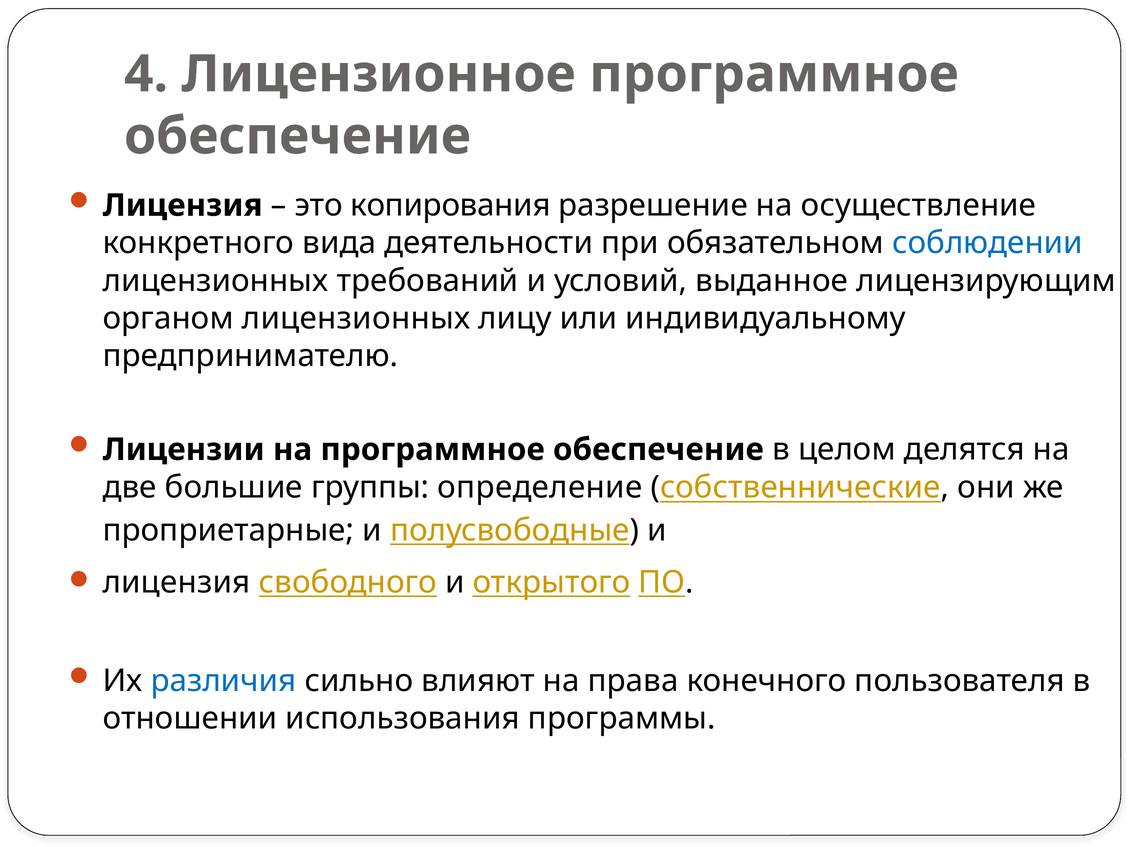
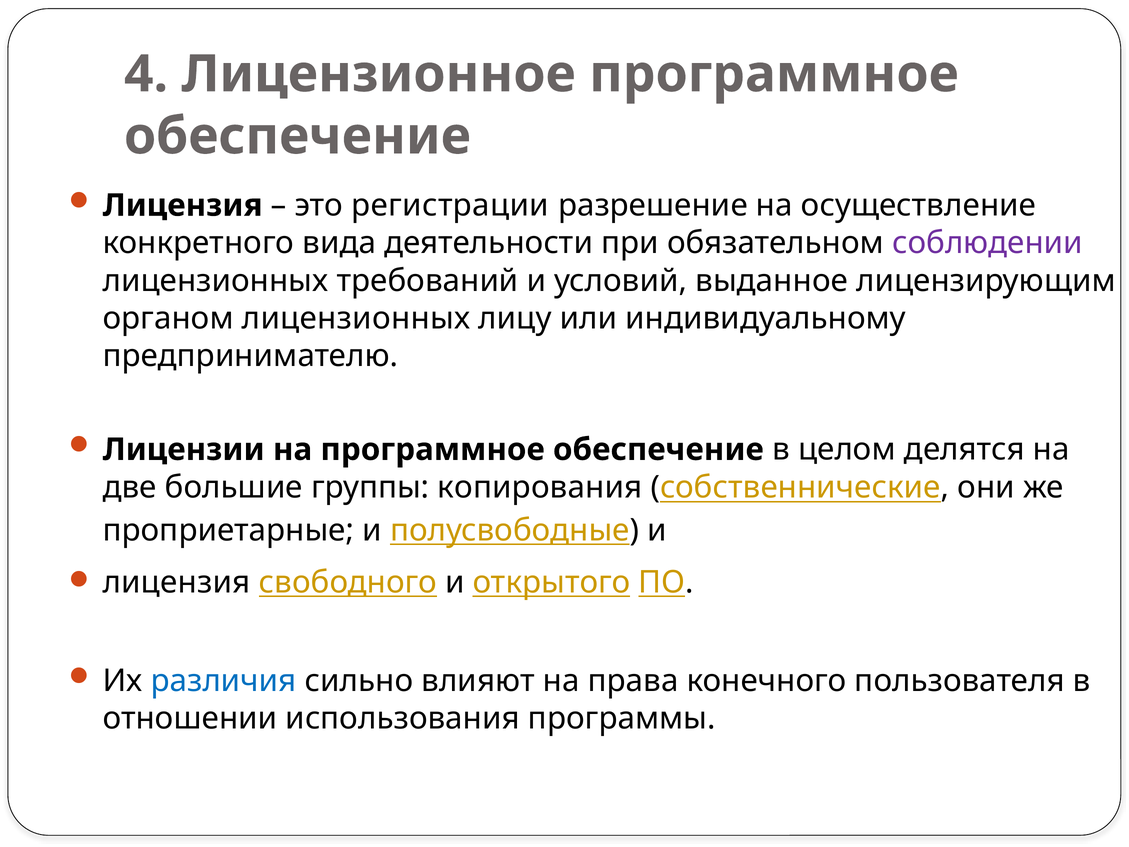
копирования: копирования -> регистрации (450, 205)
соблюдении colour: blue -> purple (988, 243)
определение: определение -> копирования (540, 487)
